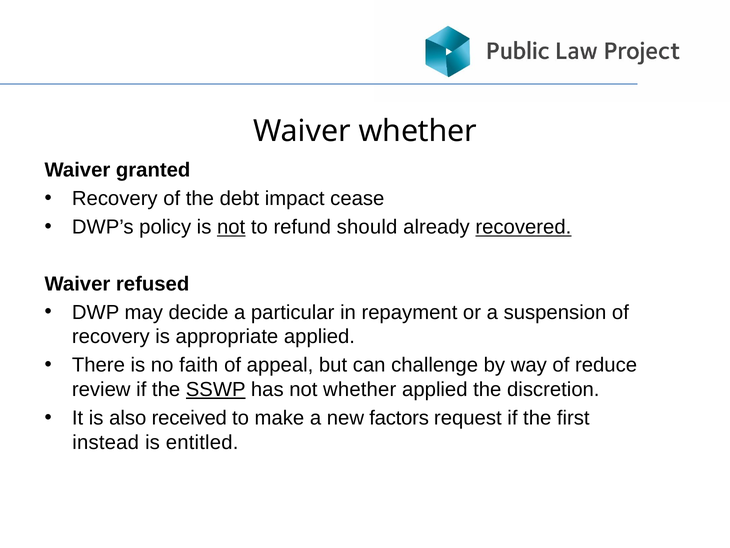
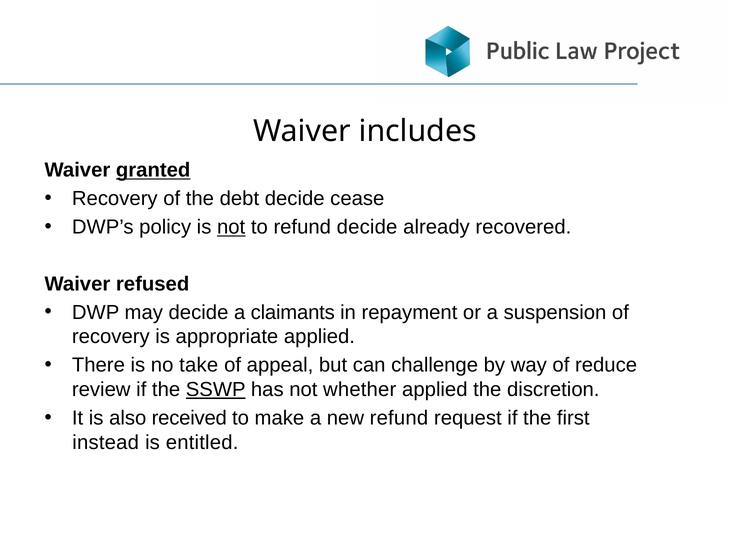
Waiver whether: whether -> includes (418, 131)
granted underline: none -> present (153, 170)
debt impact: impact -> decide (295, 199)
refund should: should -> decide (367, 227)
recovered underline: present -> none (523, 227)
particular: particular -> claimants (293, 312)
faith: faith -> take (199, 365)
new factors: factors -> refund (399, 418)
